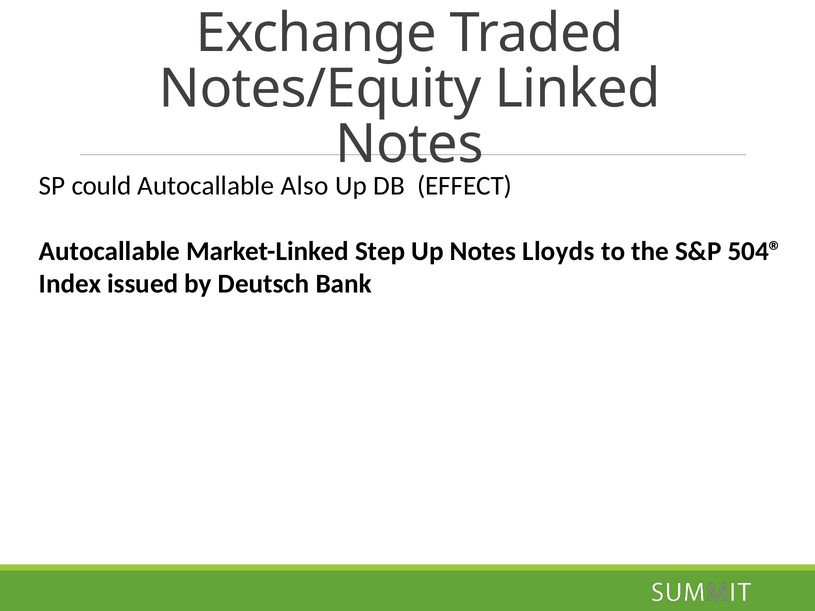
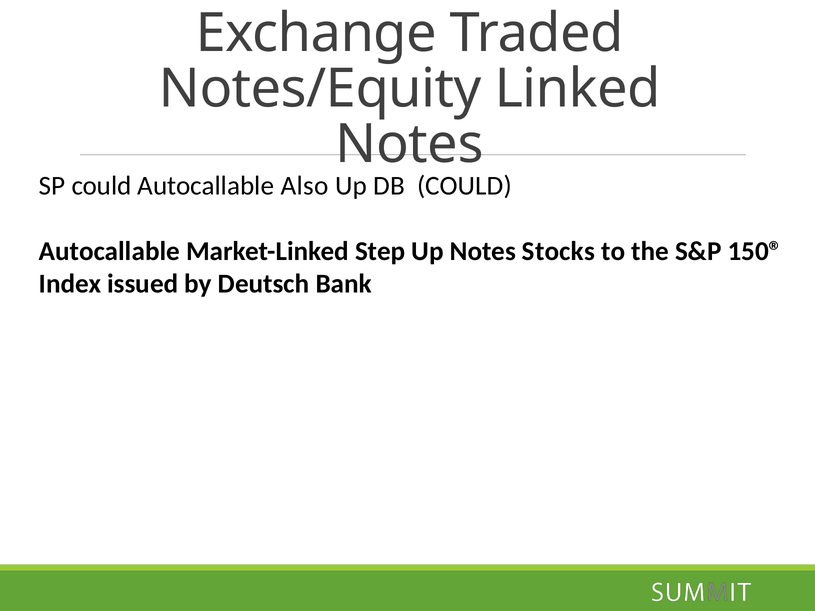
DB EFFECT: EFFECT -> COULD (465, 186)
Lloyds: Lloyds -> Stocks (559, 251)
504®: 504® -> 150® (755, 251)
